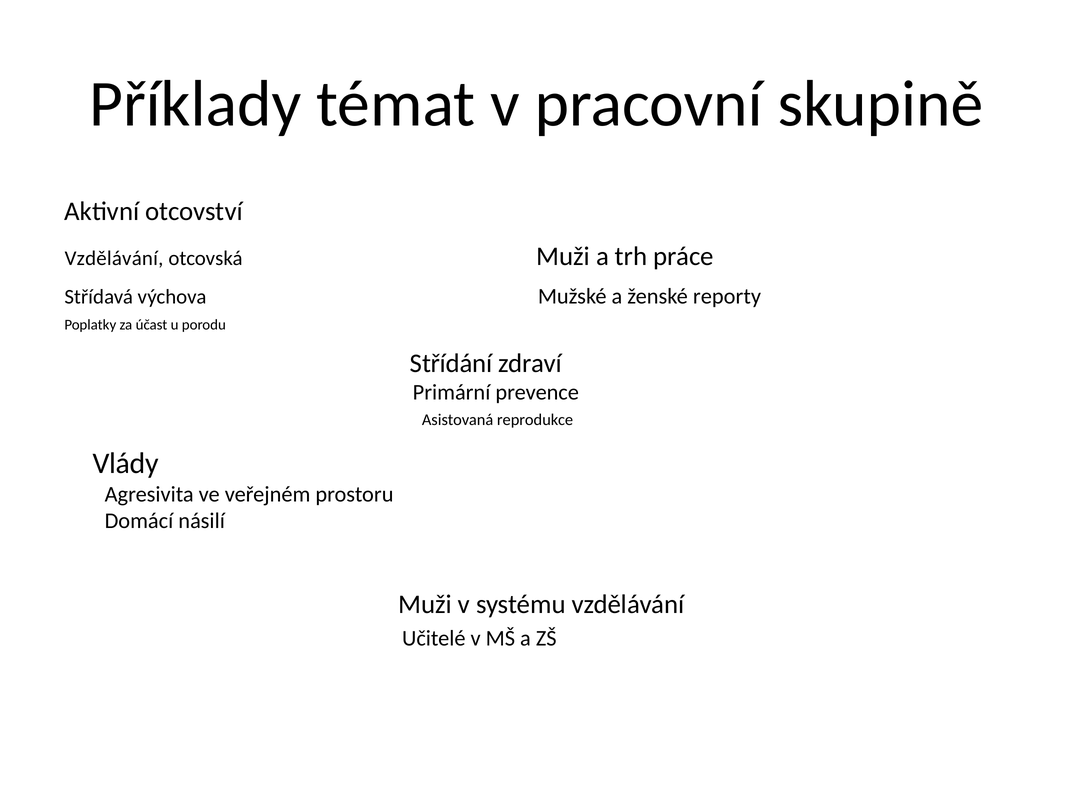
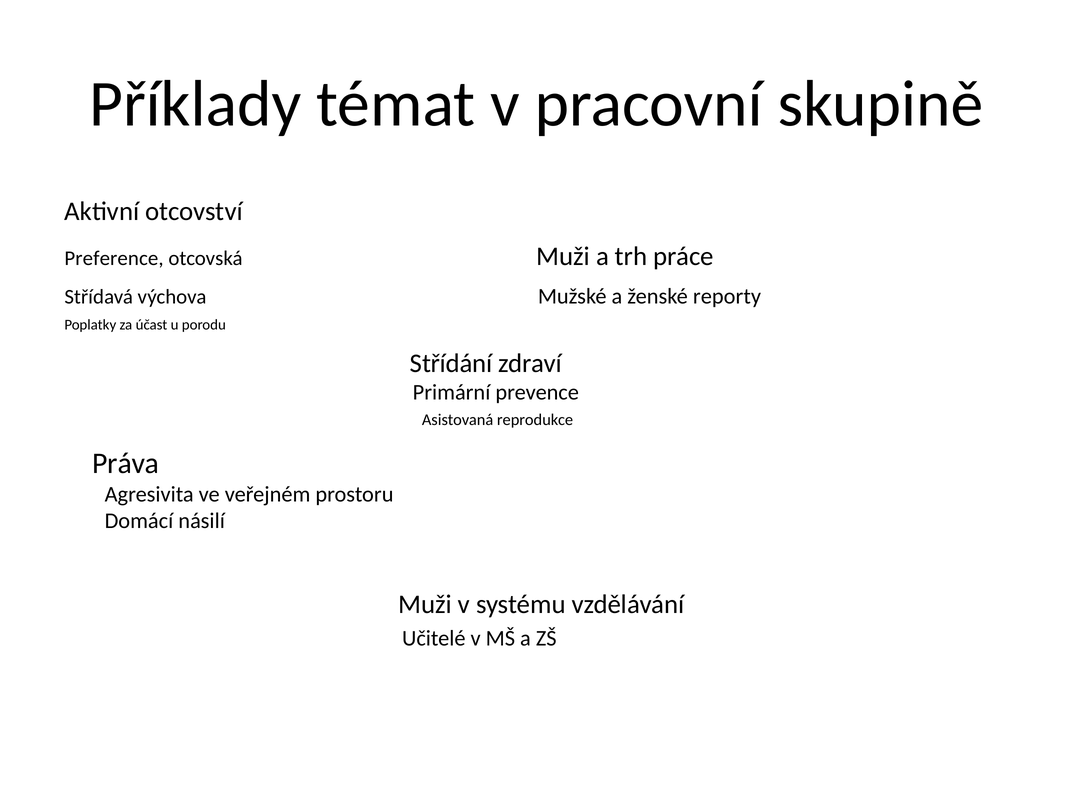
Vzdělávání: Vzdělávání -> Preference (114, 258)
Vlády: Vlády -> Práva (126, 463)
